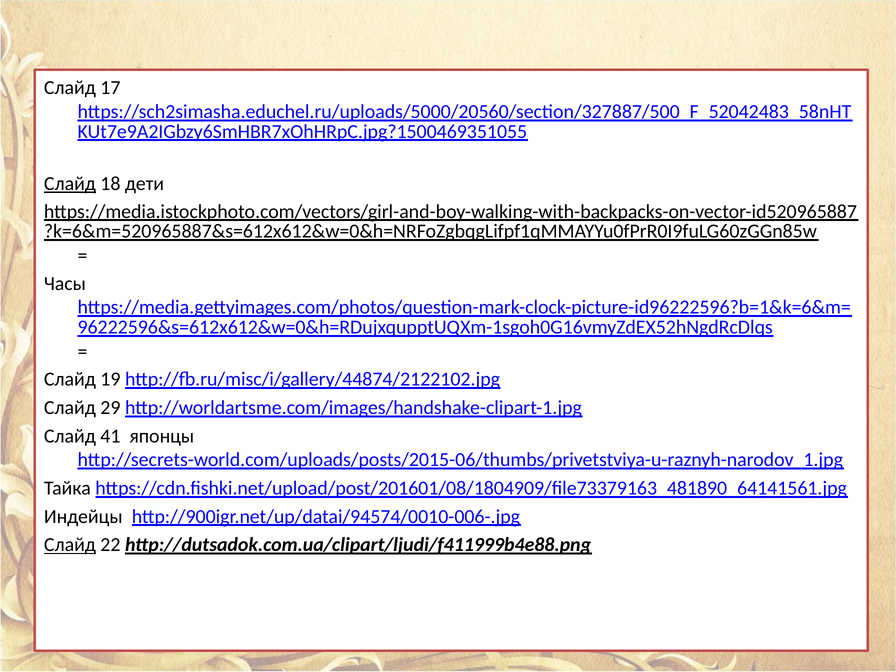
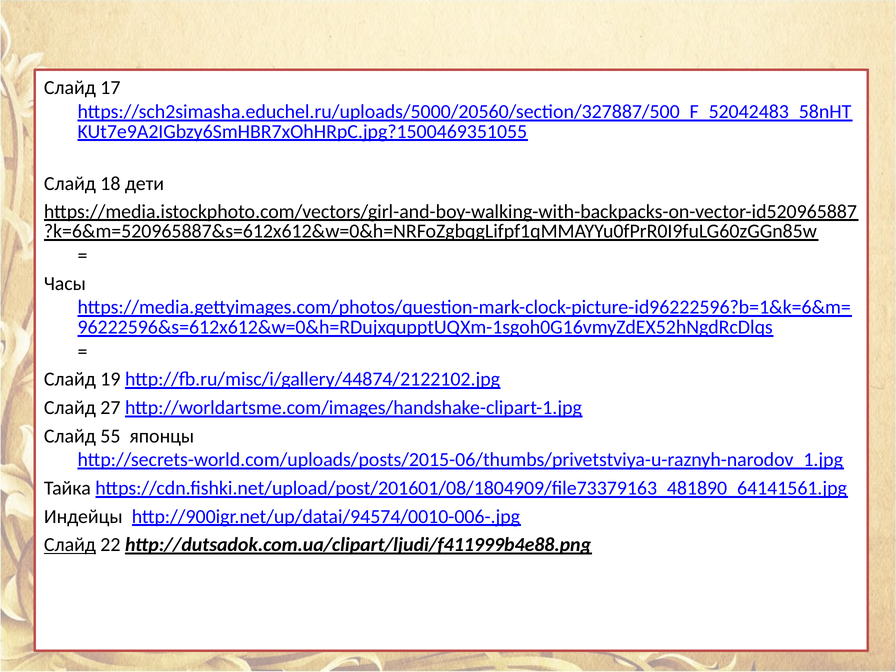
Слайд underline: present -> none (70, 184)
29: 29 -> 27 (110, 408)
41: 41 -> 55 (110, 436)
